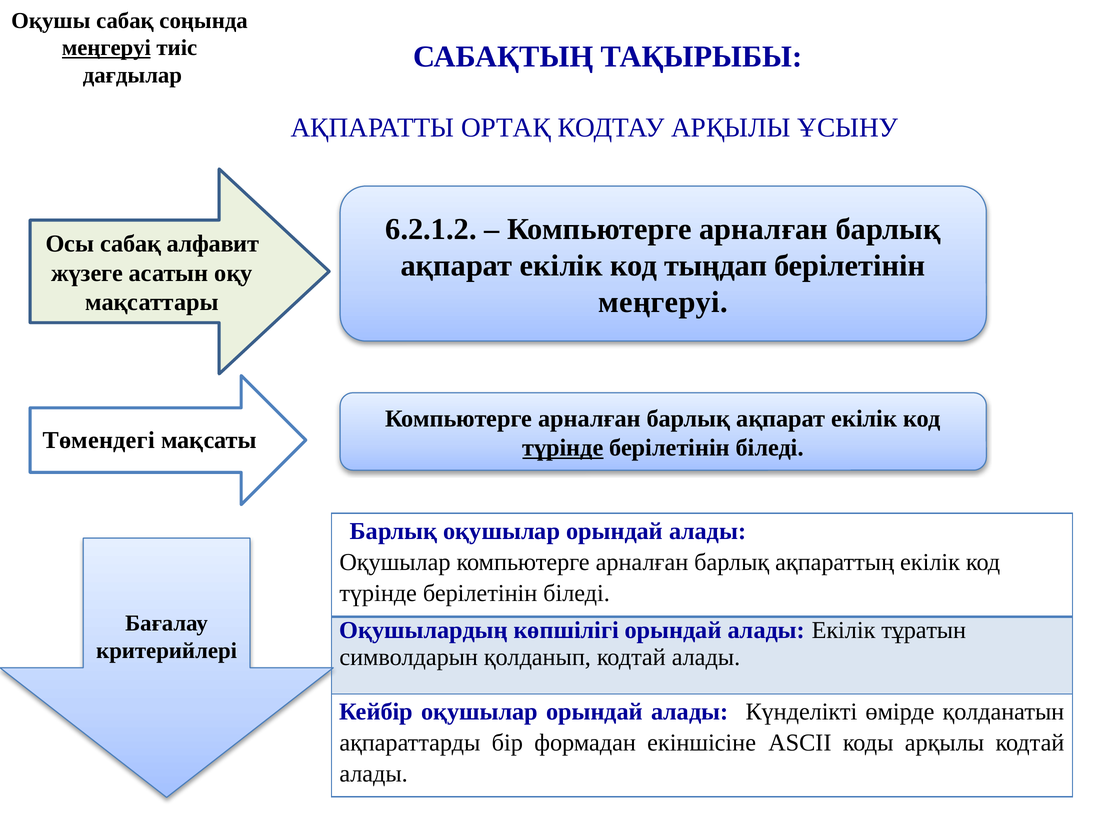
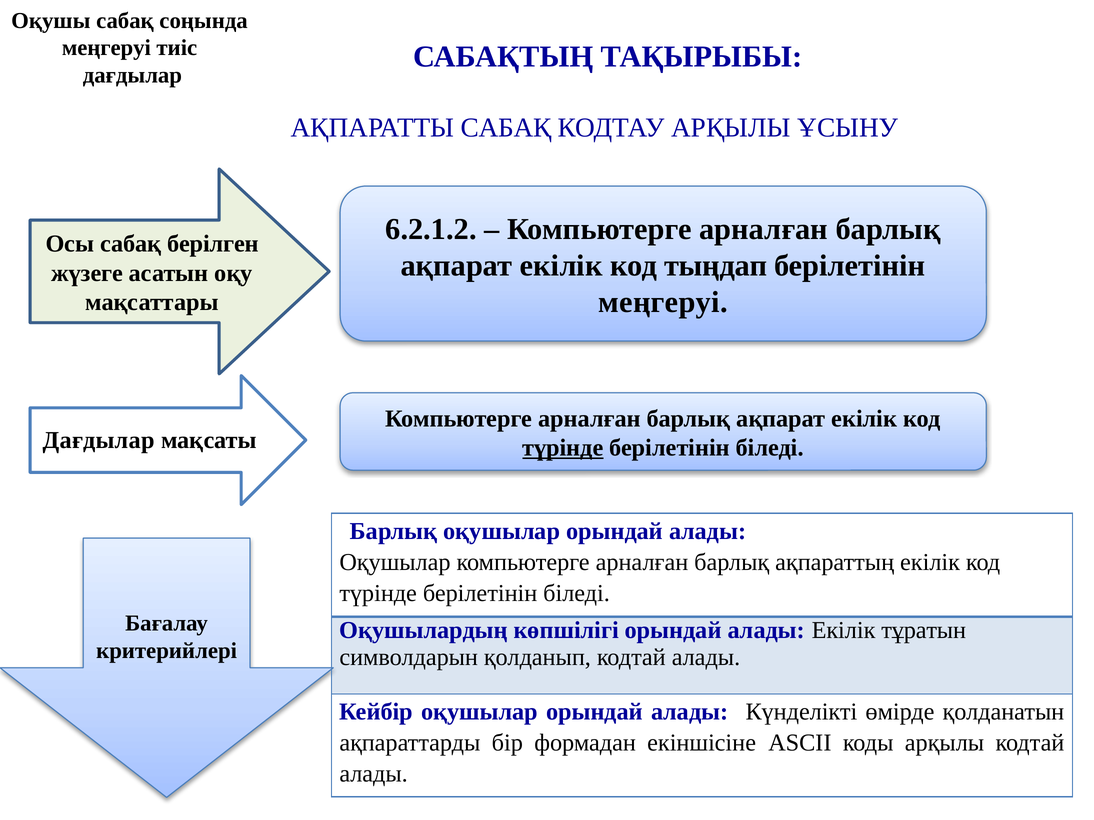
меңгеруі underline: present -> none (106, 48)
АҚПАРАТТЫ ОРТАҚ: ОРТАҚ -> САБАҚ (506, 128)
алфавит: алфавит -> берілген (213, 244)
Төмендегі: Төмендегі -> Дағдылар (99, 441)
